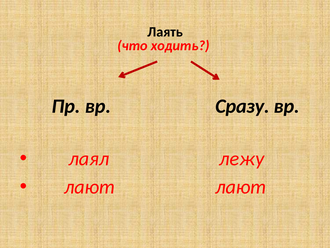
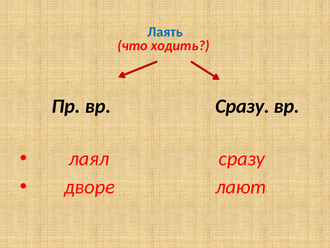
Лаять colour: black -> blue (165, 32)
лаял лежу: лежу -> сразу (242, 158)
лают: лают -> дворе (89, 187)
